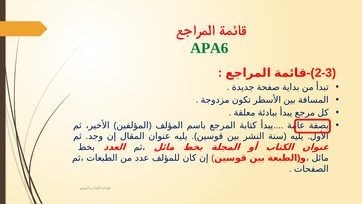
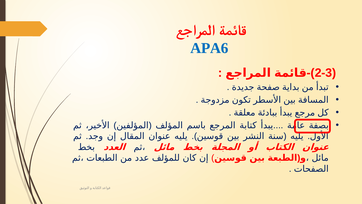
APA6 colour: green -> blue (209, 48)
